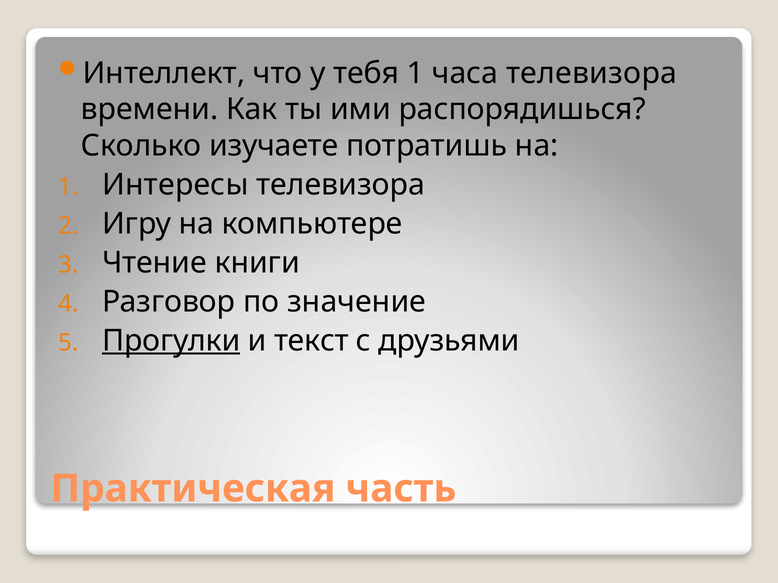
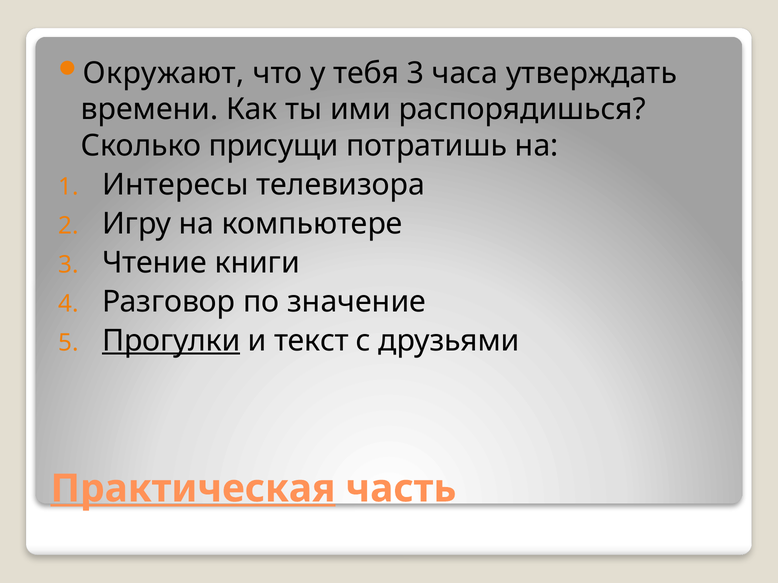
Интеллект: Интеллект -> Окружают (164, 73)
тебя 1: 1 -> 3 (415, 73)
часа телевизора: телевизора -> утверждать (592, 73)
изучаете: изучаете -> присущи (274, 146)
Практическая underline: none -> present (193, 489)
